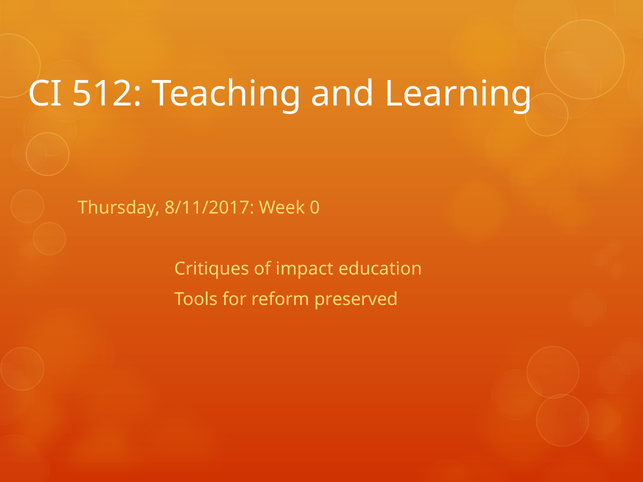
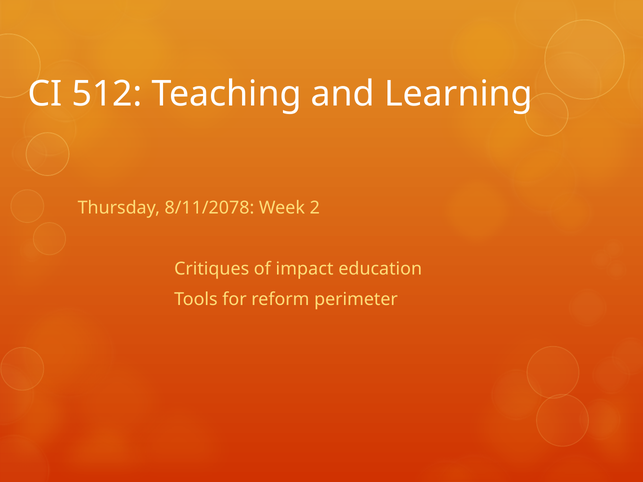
8/11/2017: 8/11/2017 -> 8/11/2078 (209, 208)
0: 0 -> 2 (315, 208)
preserved: preserved -> perimeter (356, 299)
